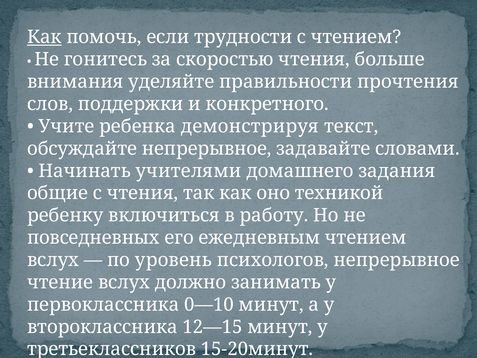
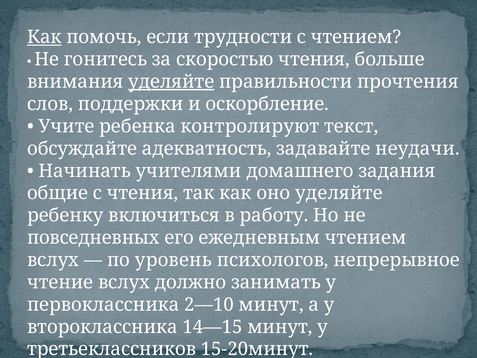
уделяйте underline: none -> present (171, 82)
конкретного: конкретного -> оскорбление (267, 104)
демонстрируя: демонстрируя -> контролируют (250, 126)
обсуждайте непрерывное: непрерывное -> адекватность (207, 148)
словами: словами -> неудачи (417, 148)
оно техникой: техникой -> уделяйте (339, 193)
0—10: 0—10 -> 2—10 (209, 304)
12—15: 12—15 -> 14—15 (213, 327)
